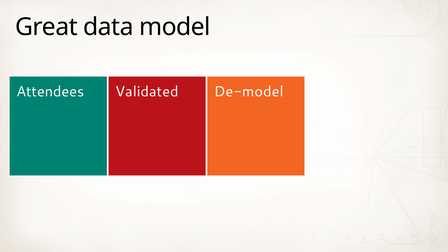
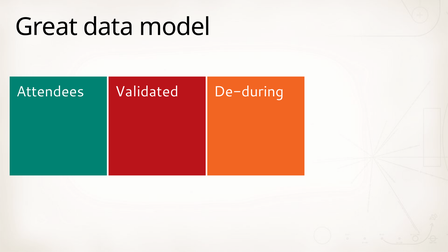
De-model: De-model -> De-during (249, 92)
